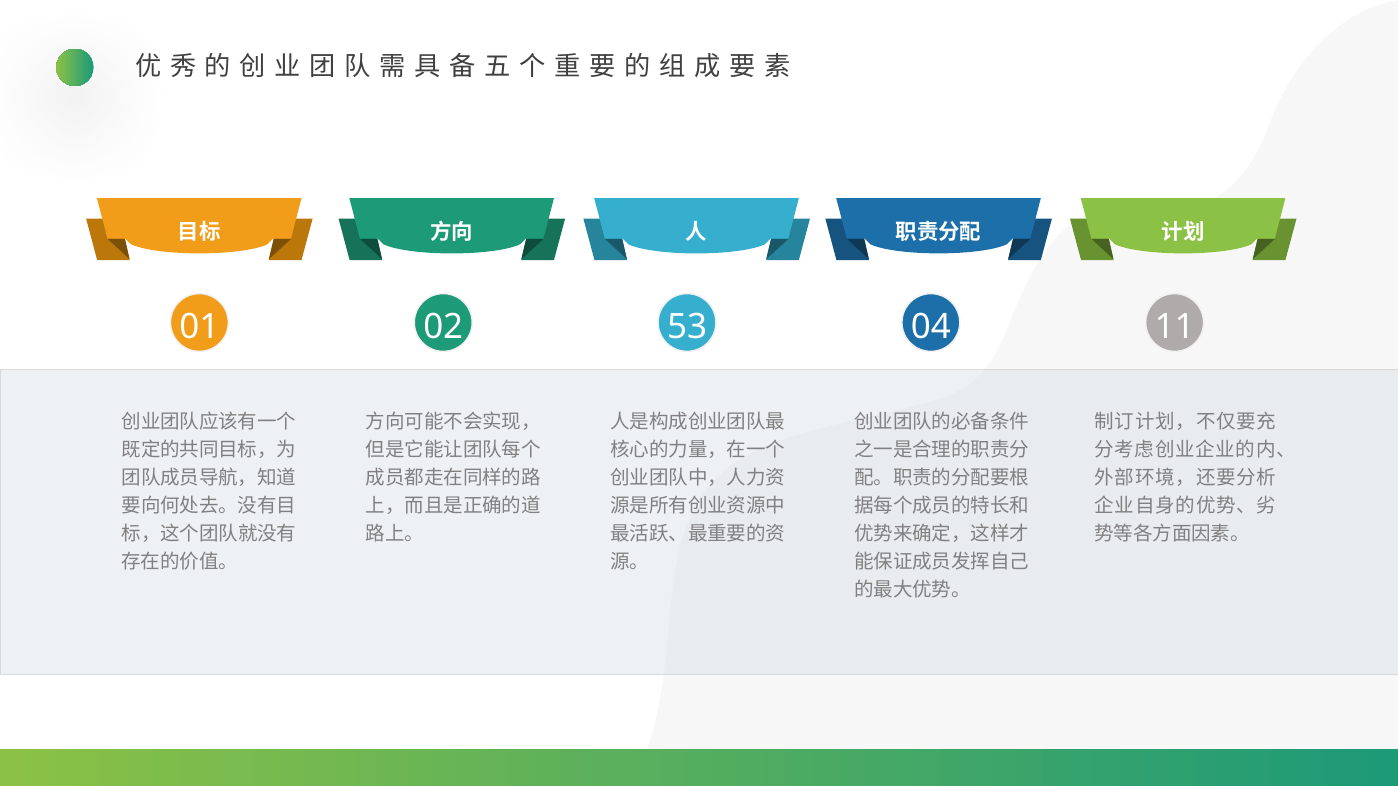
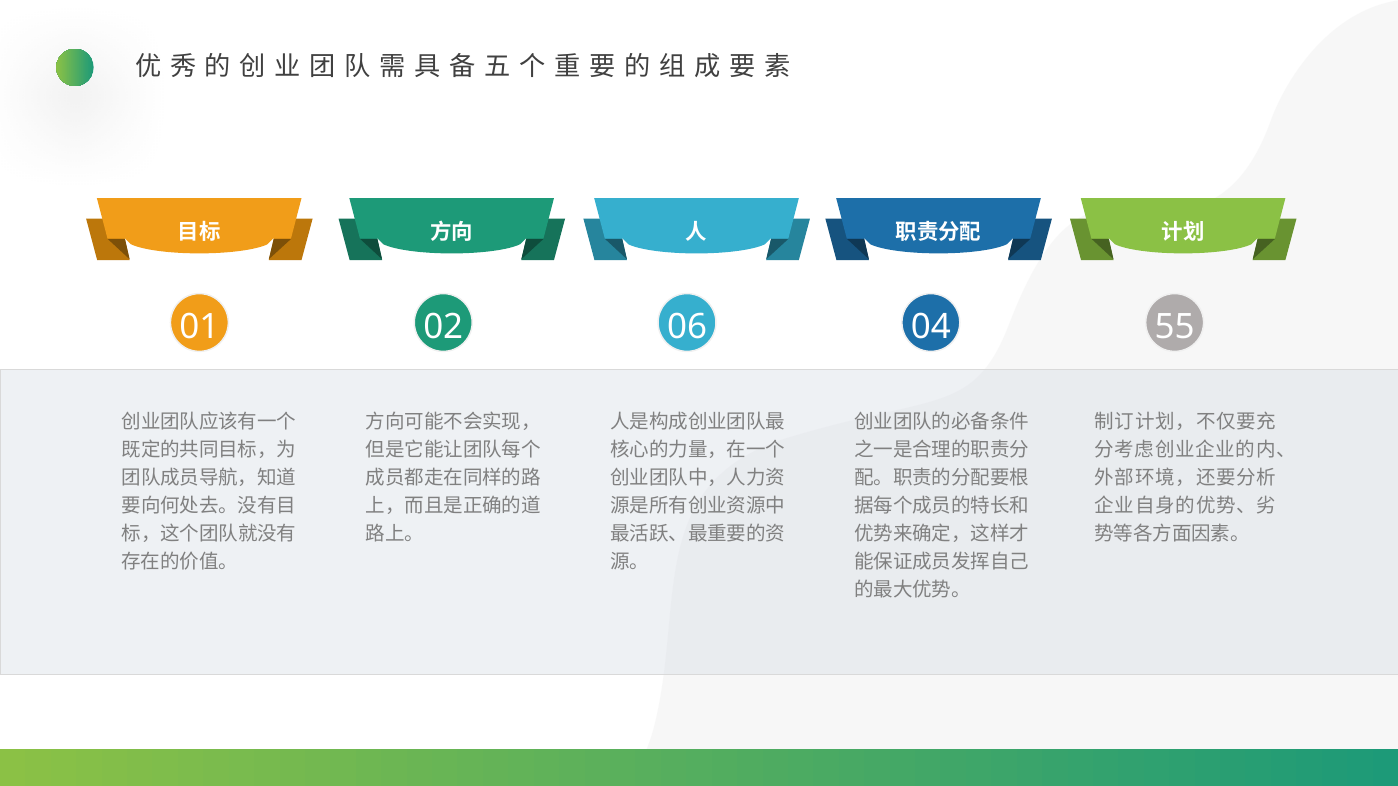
53: 53 -> 06 (687, 327)
11: 11 -> 55 (1175, 327)
